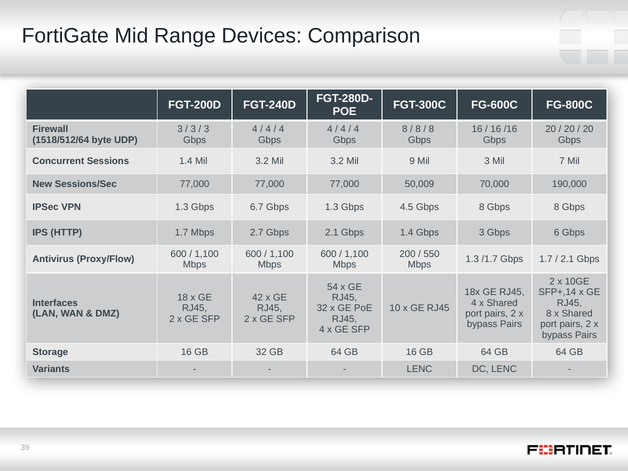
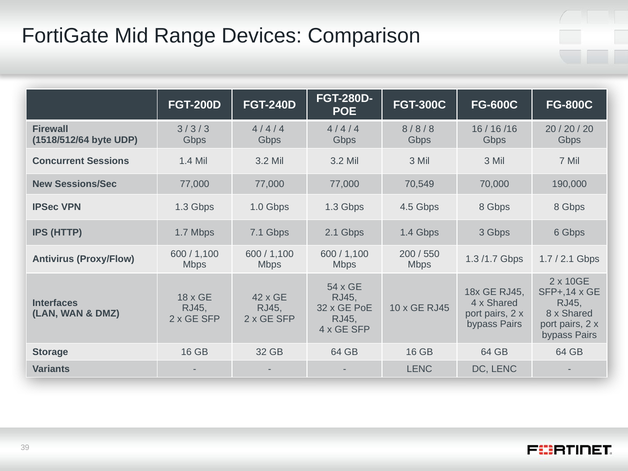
3.2 Mil 9: 9 -> 3 (412, 161)
50,009: 50,009 -> 70,549 (419, 184)
6.7: 6.7 -> 1.0 (257, 207)
2.7: 2.7 -> 7.1 (257, 233)
